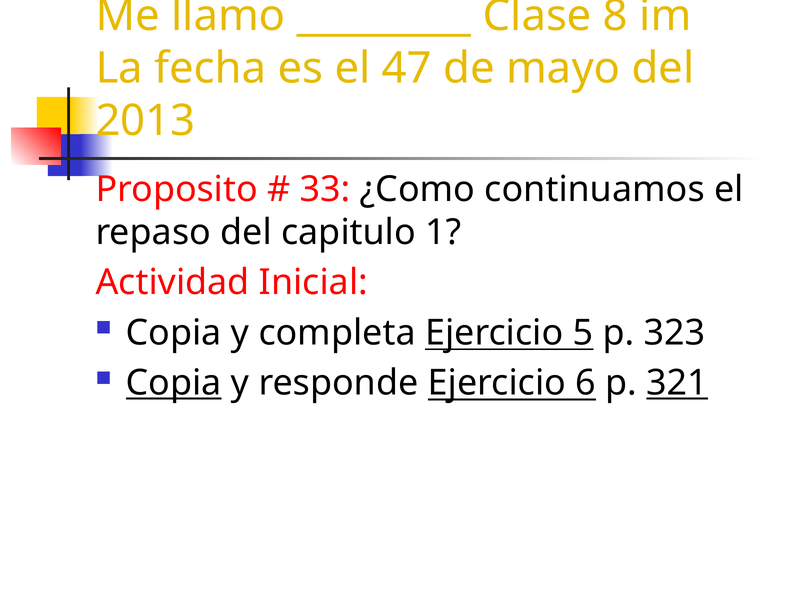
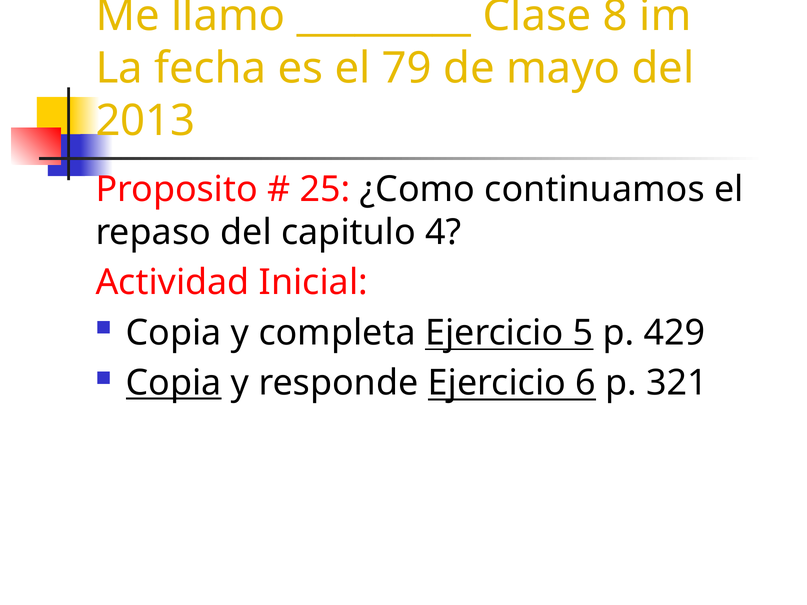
47: 47 -> 79 (407, 68)
33: 33 -> 25 (325, 189)
1: 1 -> 4 (443, 233)
323: 323 -> 429 (674, 333)
321 underline: present -> none (677, 383)
